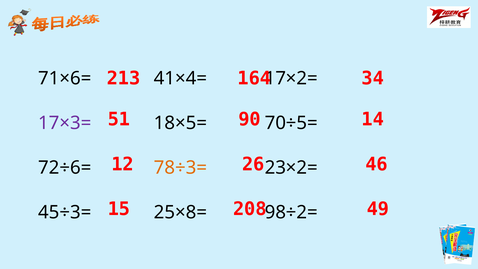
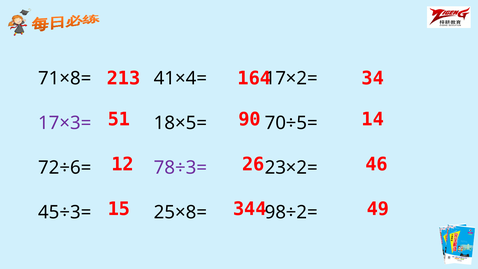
71×6=: 71×6= -> 71×8= (65, 78)
78÷3= colour: orange -> purple (180, 167)
208: 208 -> 344 (250, 209)
